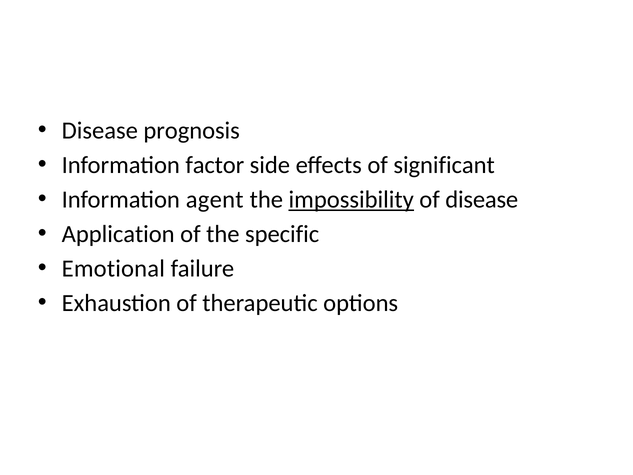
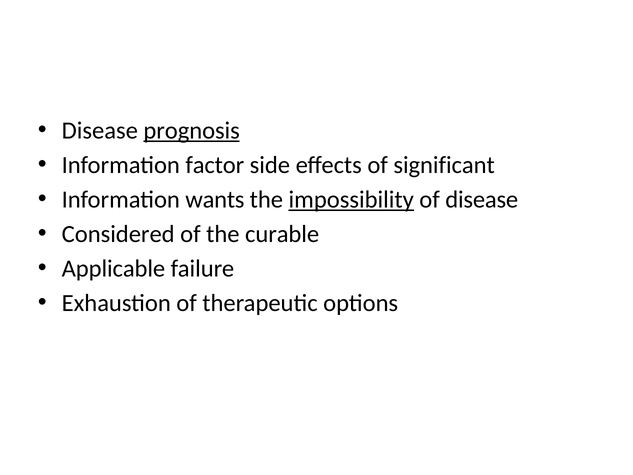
prognosis underline: none -> present (192, 130)
agent: agent -> wants (215, 199)
Application: Application -> Considered (118, 234)
specific: specific -> curable (282, 234)
Emotional: Emotional -> Applicable (113, 268)
